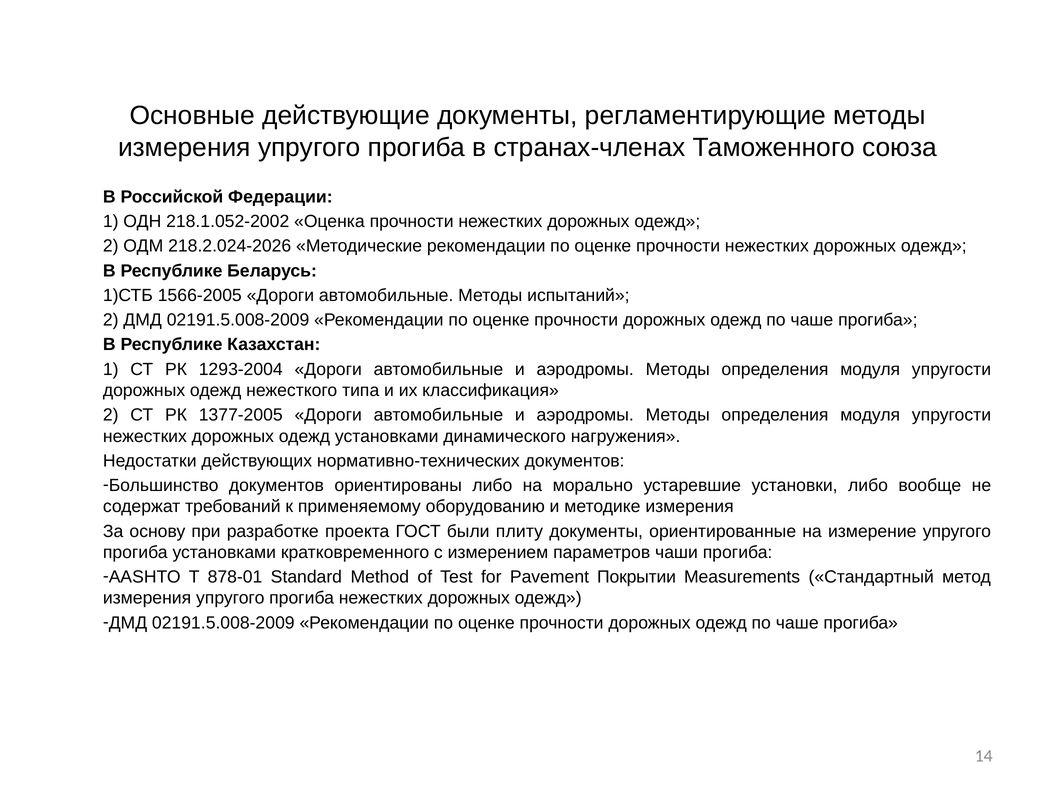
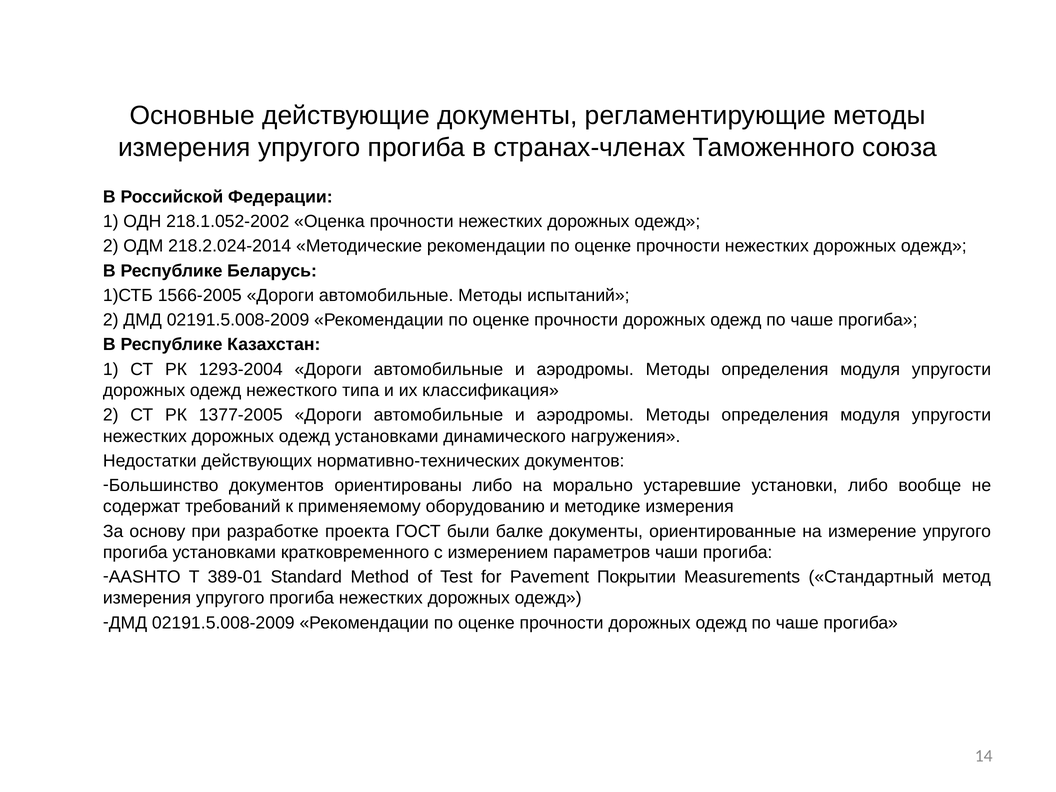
218.2.024-2026: 218.2.024-2026 -> 218.2.024-2014 (230, 246)
плиту: плиту -> балке (520, 531)
878-01: 878-01 -> 389-01 (235, 577)
